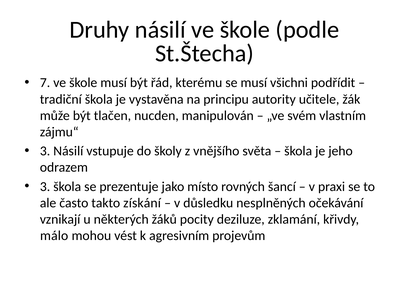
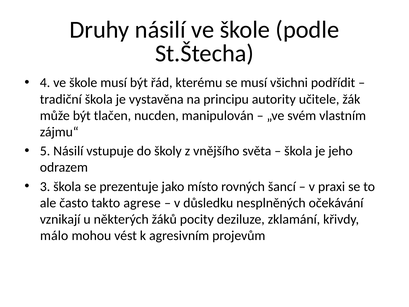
7: 7 -> 4 (45, 83)
3: 3 -> 5 (45, 151)
získání: získání -> agrese (142, 203)
